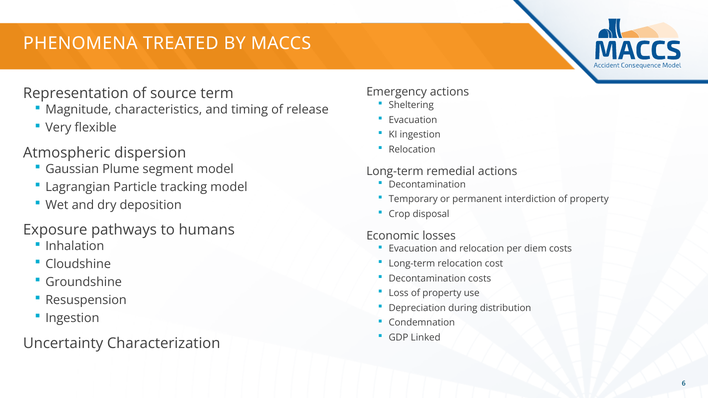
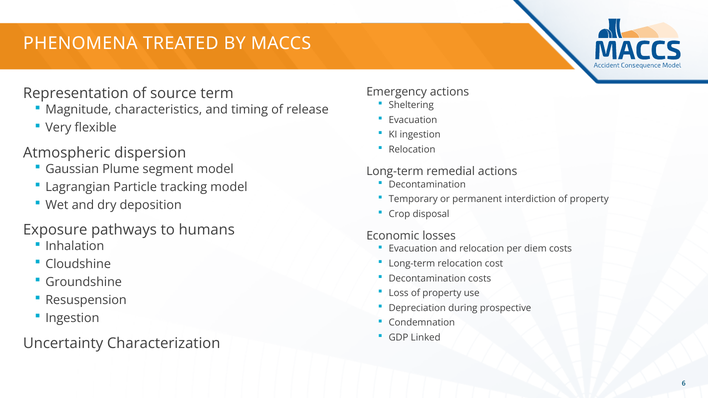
distribution: distribution -> prospective (506, 308)
